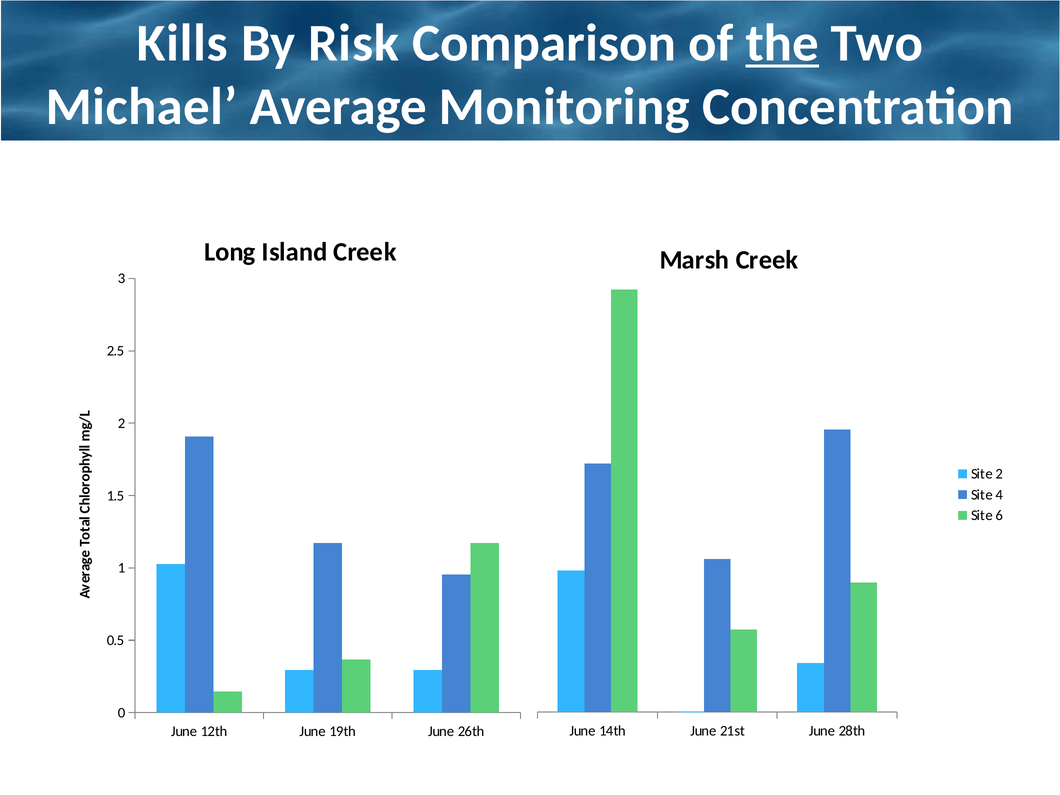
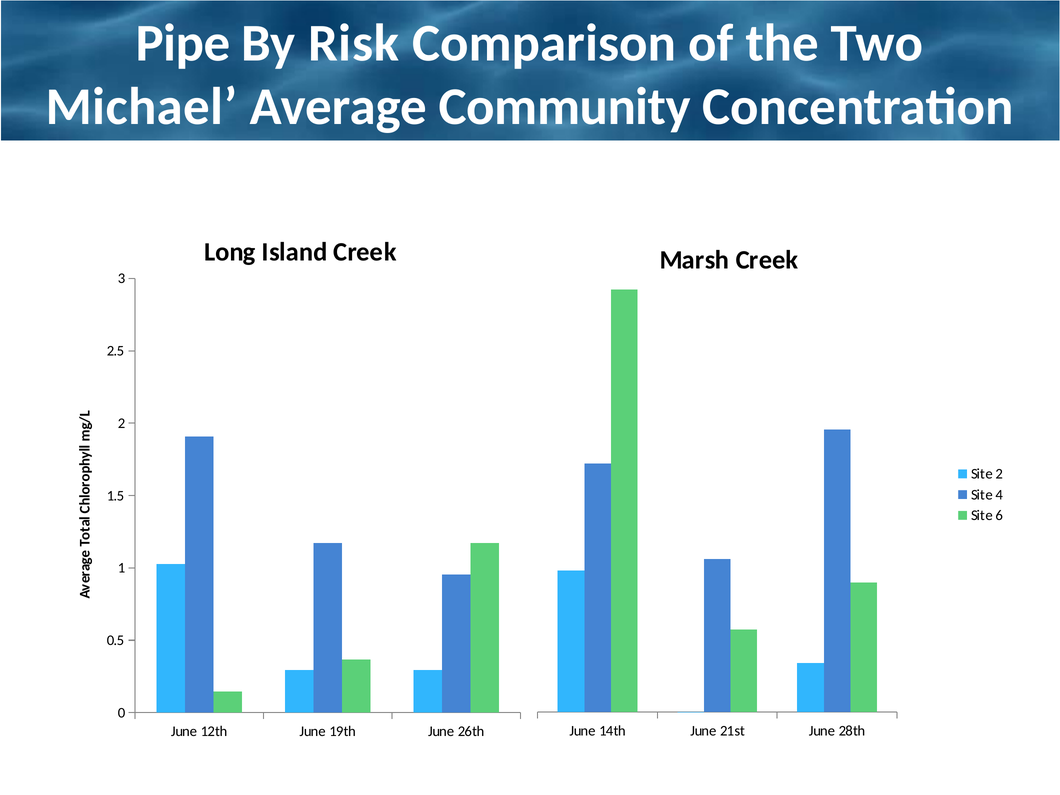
Kills: Kills -> Pipe (183, 43)
the underline: present -> none (782, 43)
Monitoring: Monitoring -> Community (565, 107)
